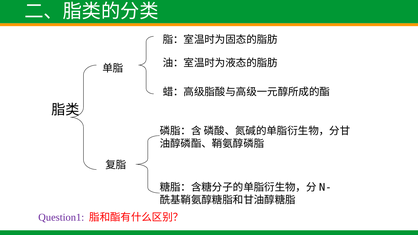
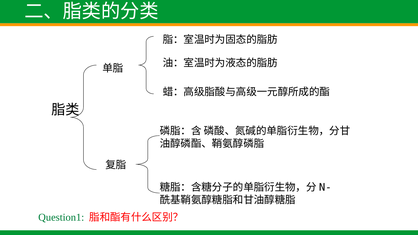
Question1 colour: purple -> green (61, 217)
